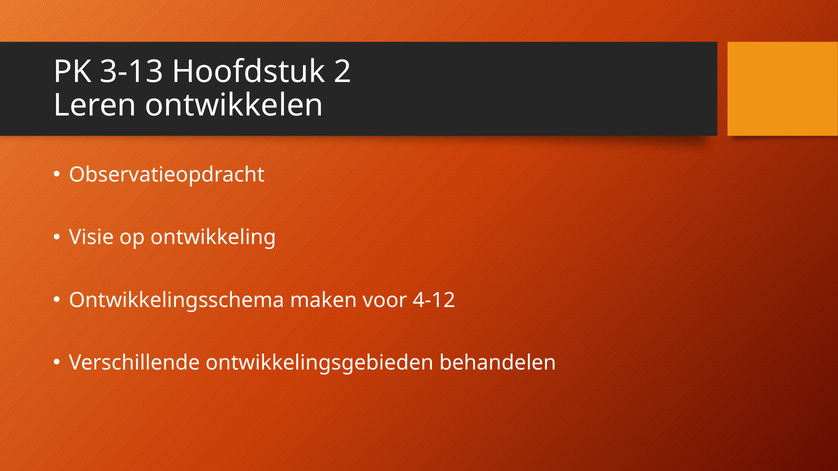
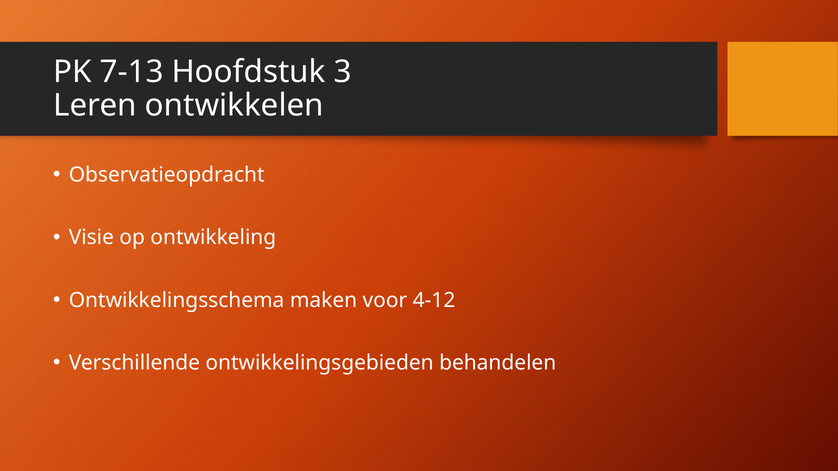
3-13: 3-13 -> 7-13 (132, 72)
2: 2 -> 3 (343, 72)
